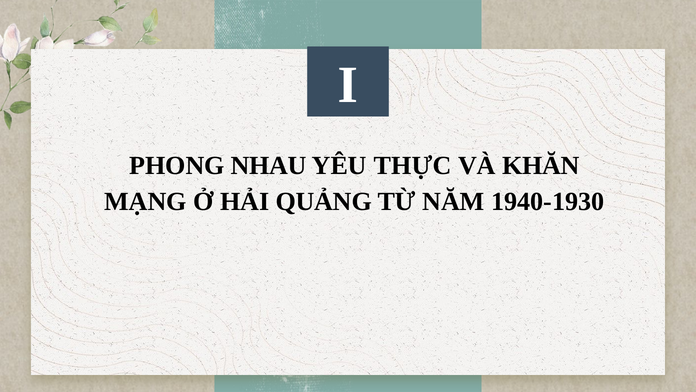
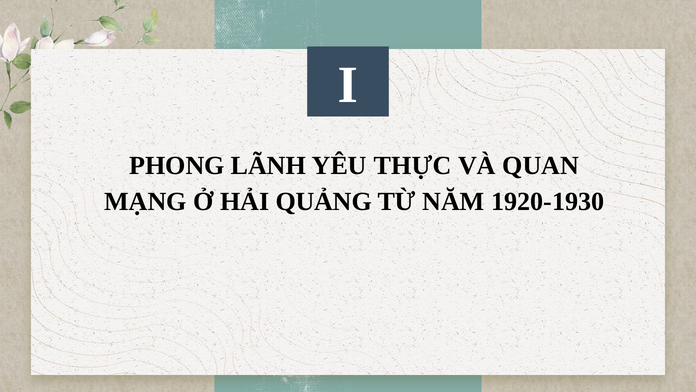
NHAU: NHAU -> LÃNH (268, 165)
KHĂN: KHĂN -> QUAN (541, 165)
1940-1930: 1940-1930 -> 1920-1930 (548, 201)
